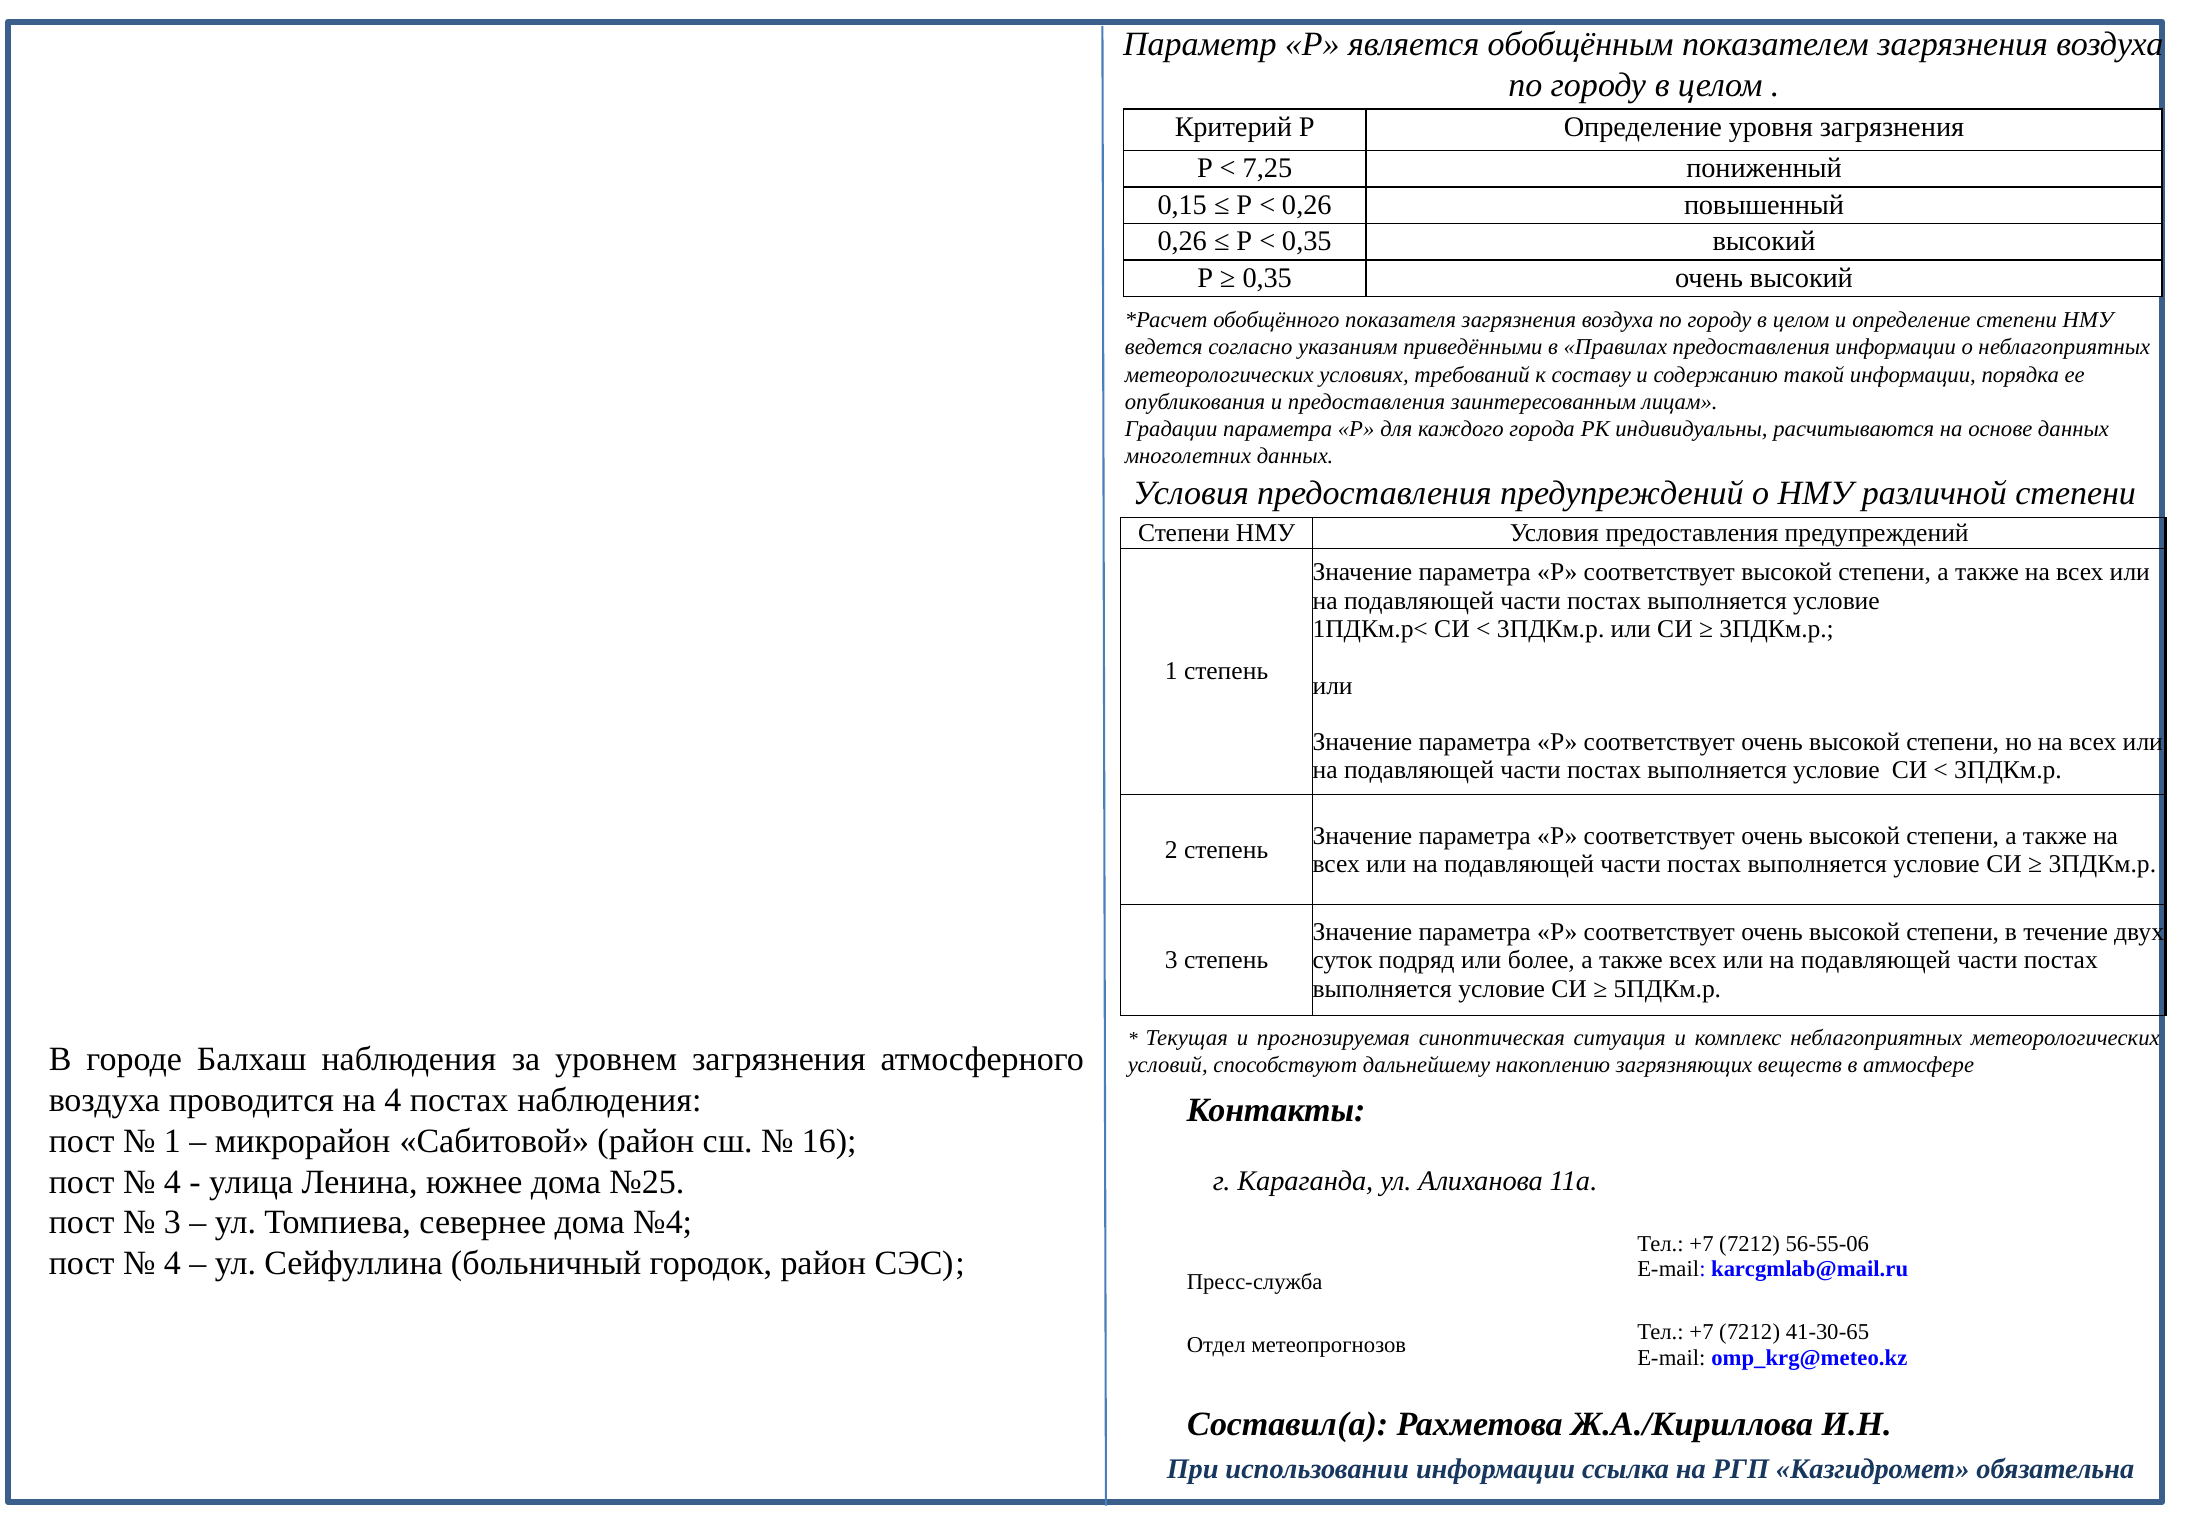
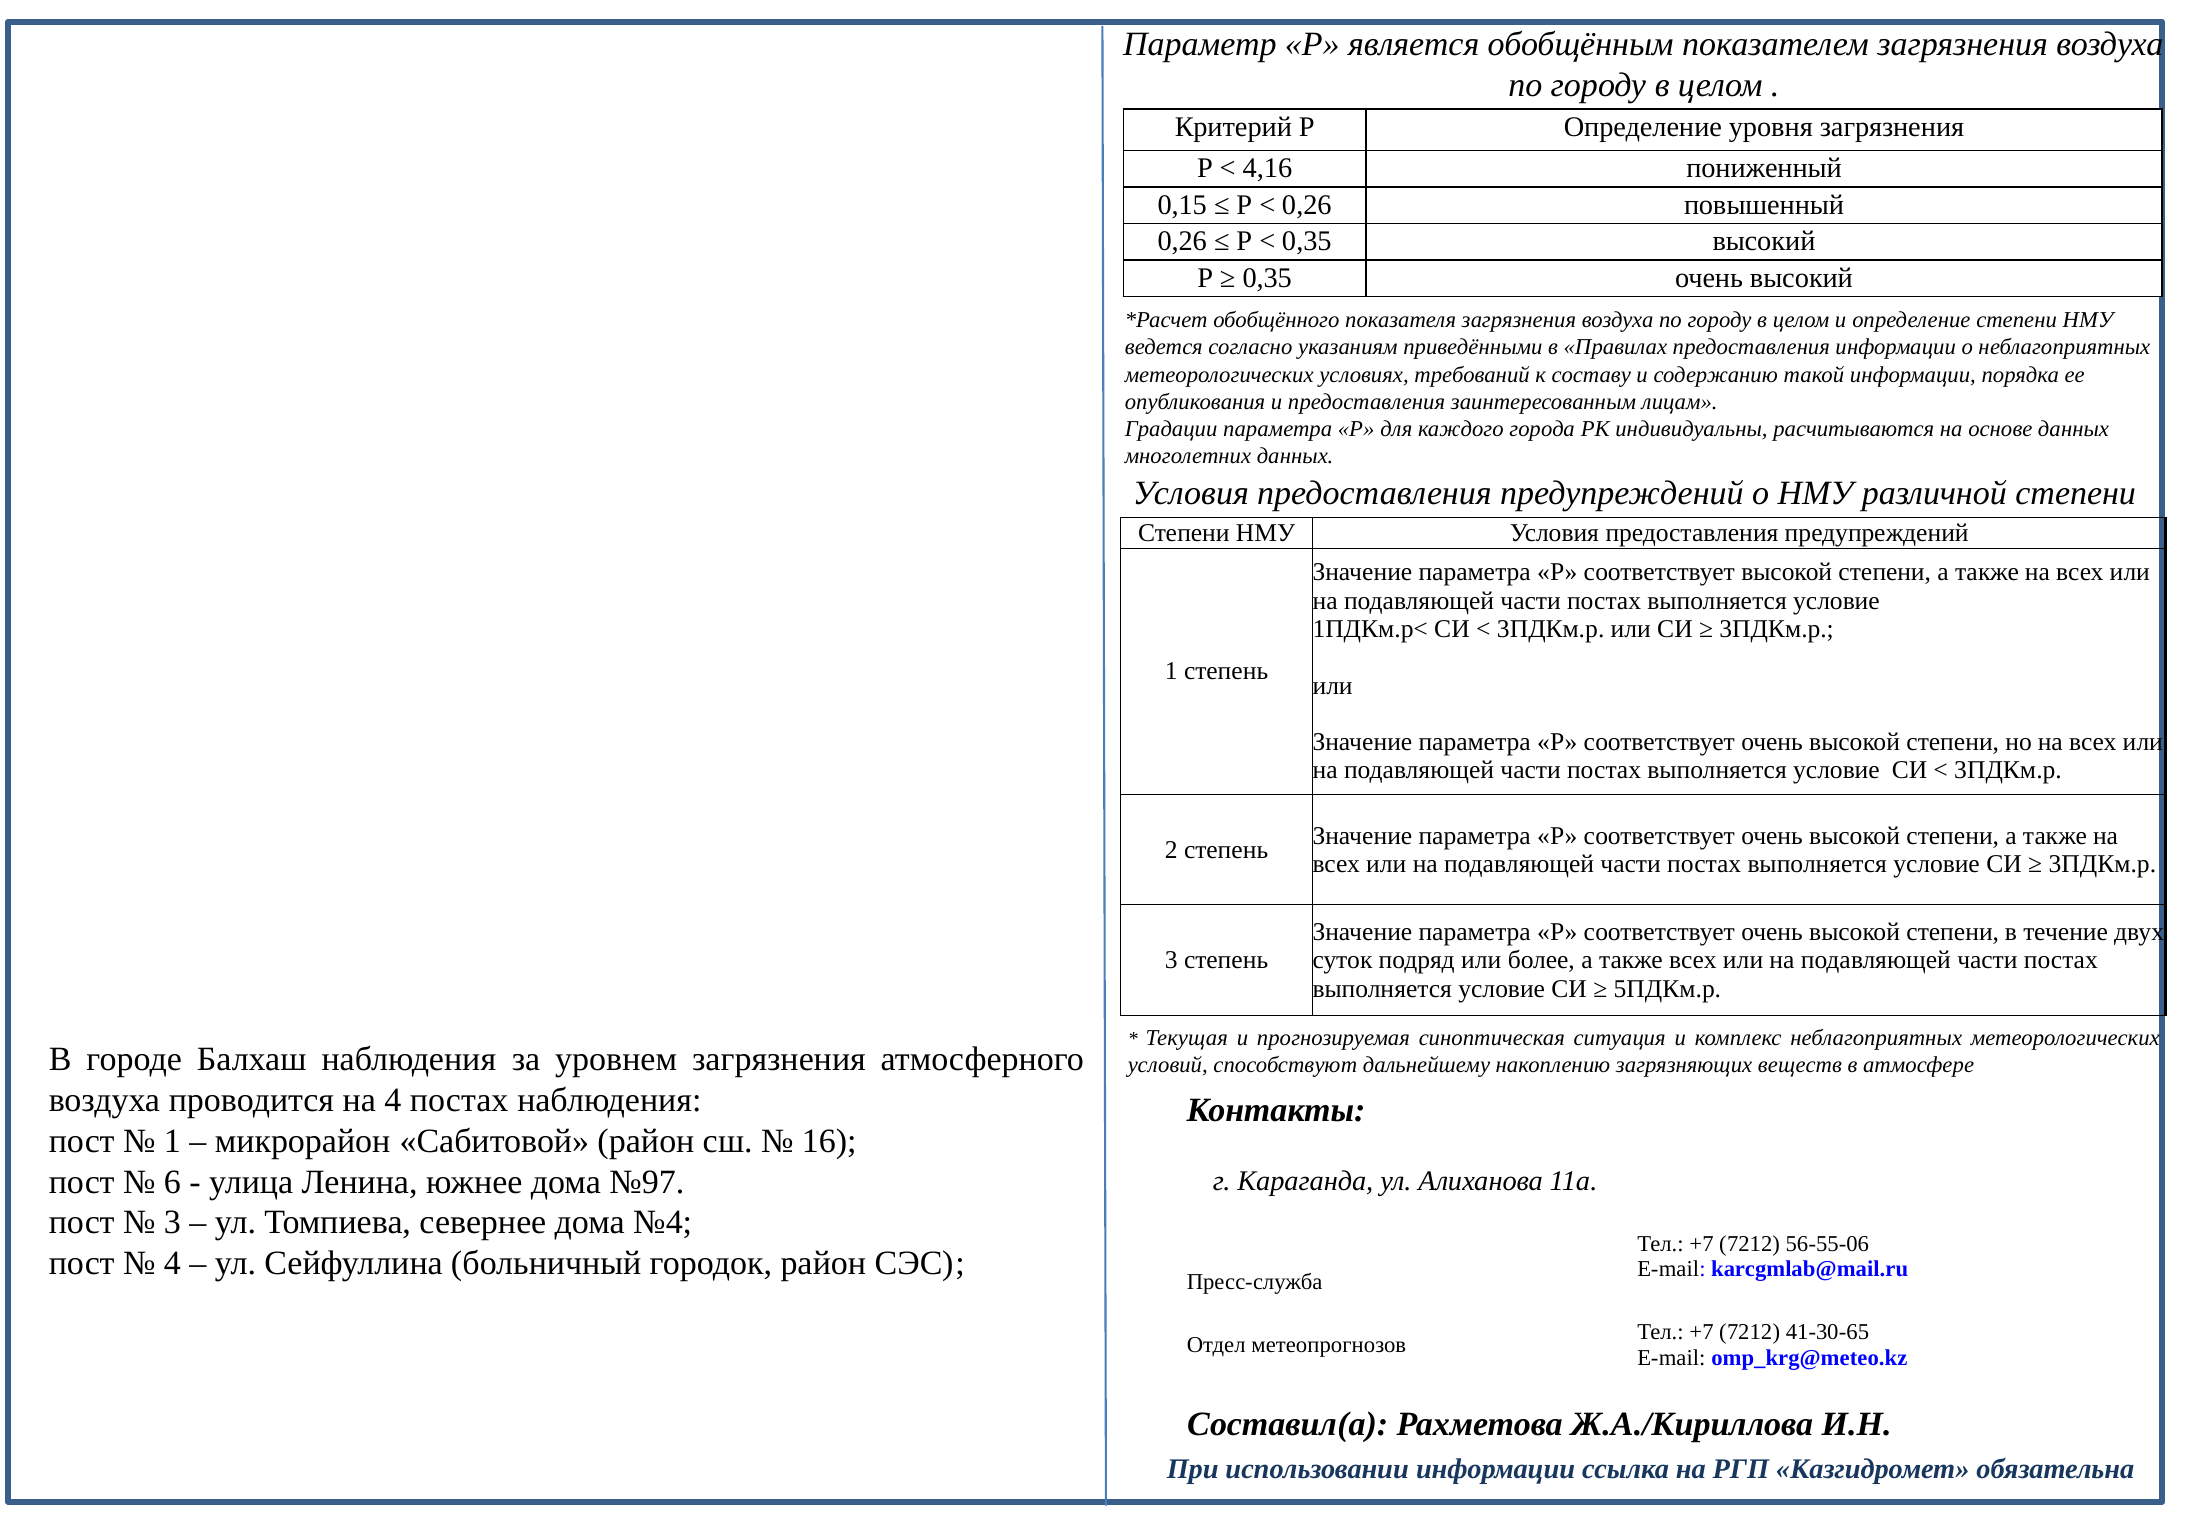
7,25: 7,25 -> 4,16 (1268, 168)
4: 4 -> 6 (172, 1181)
№25: №25 -> №97 (647, 1181)
